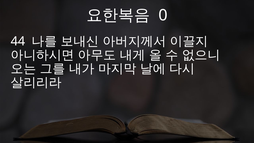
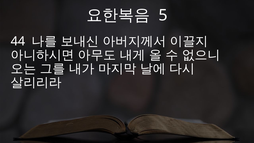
0: 0 -> 5 (163, 15)
